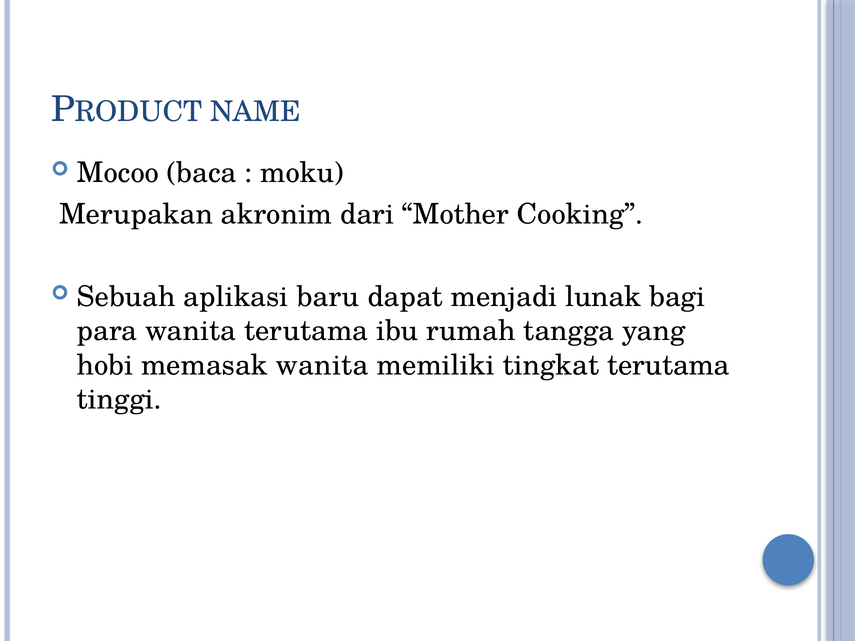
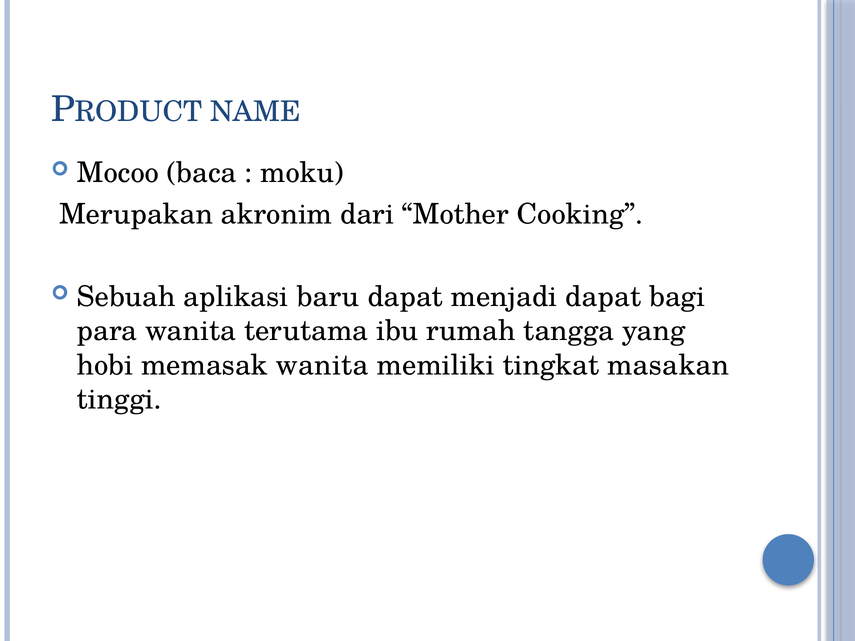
menjadi lunak: lunak -> dapat (603, 297)
tingkat terutama: terutama -> masakan (668, 365)
